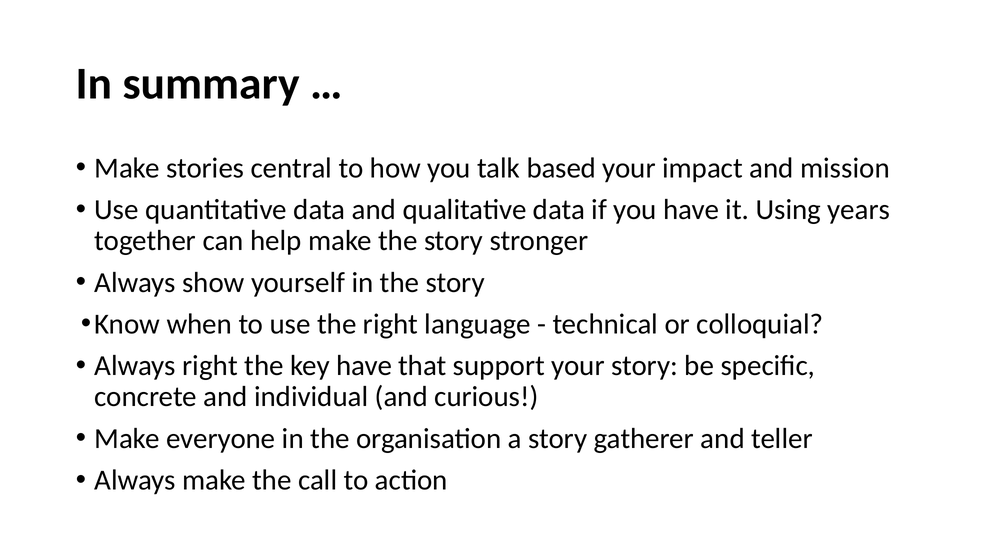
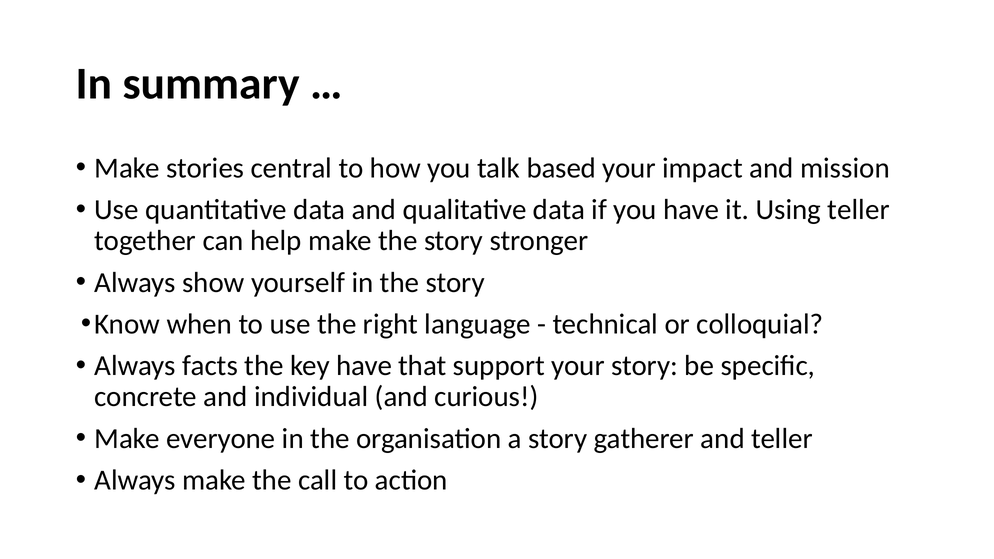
Using years: years -> teller (859, 210)
Always right: right -> facts (210, 366)
